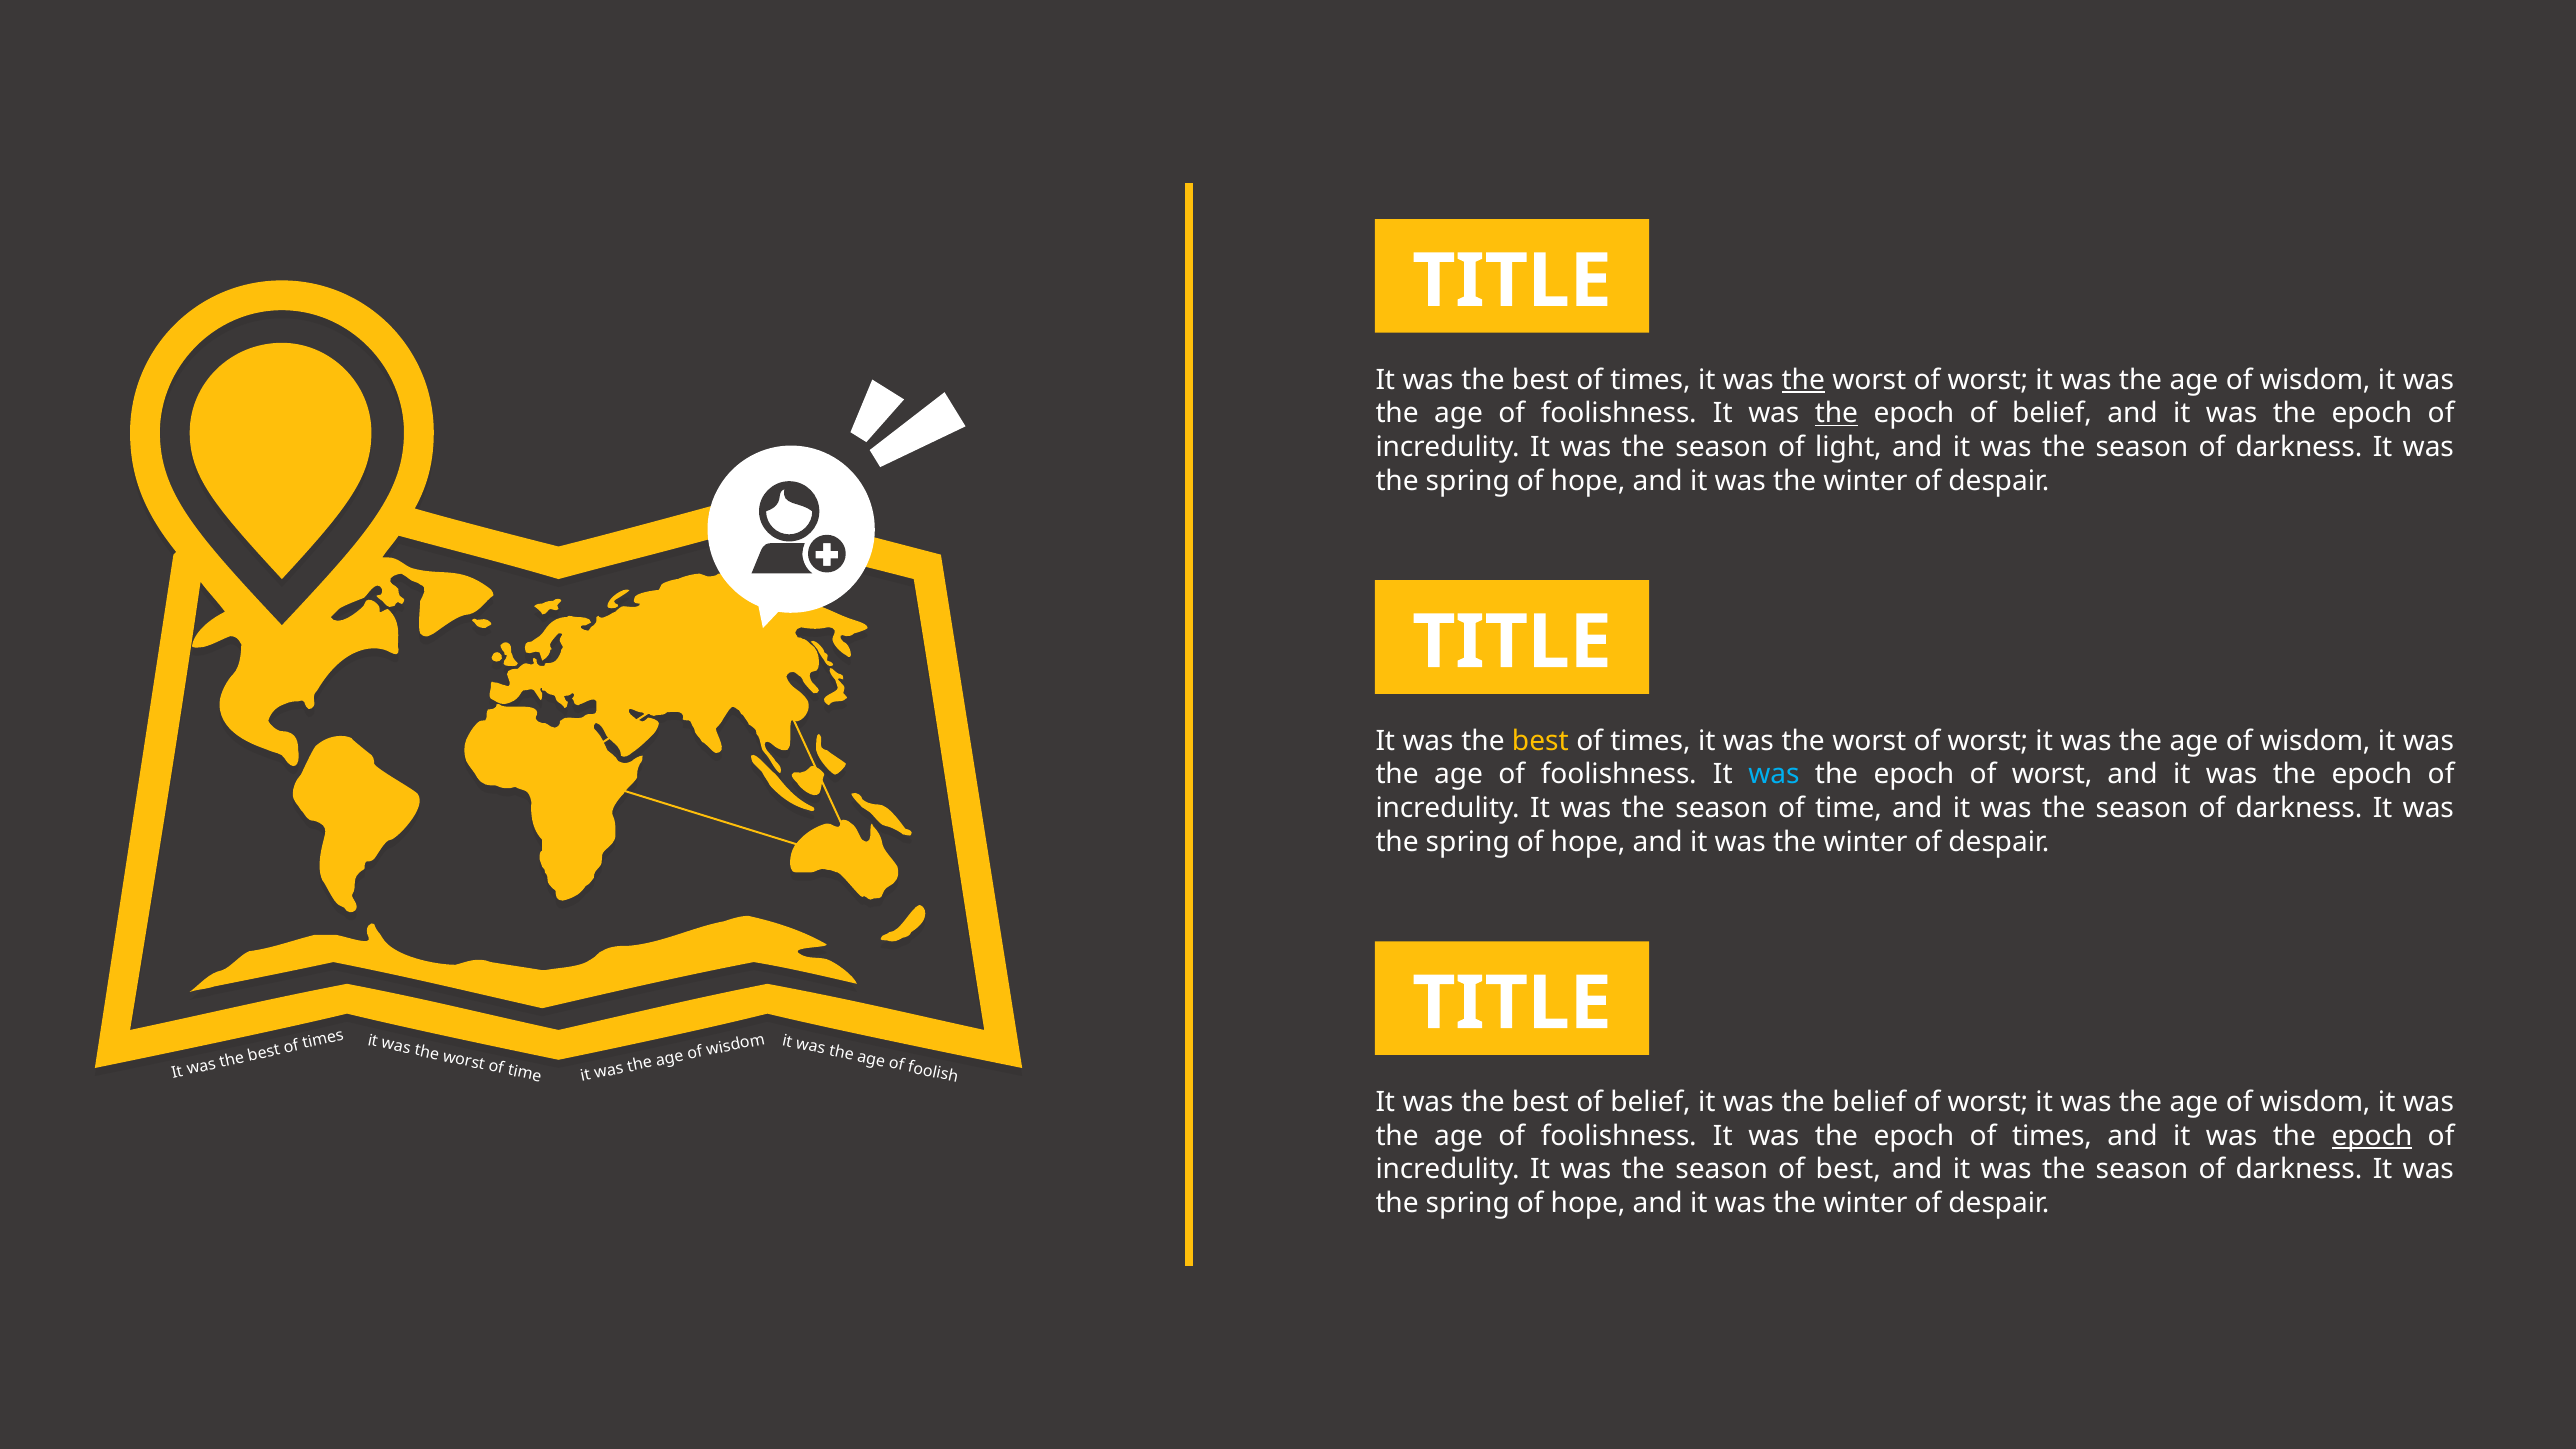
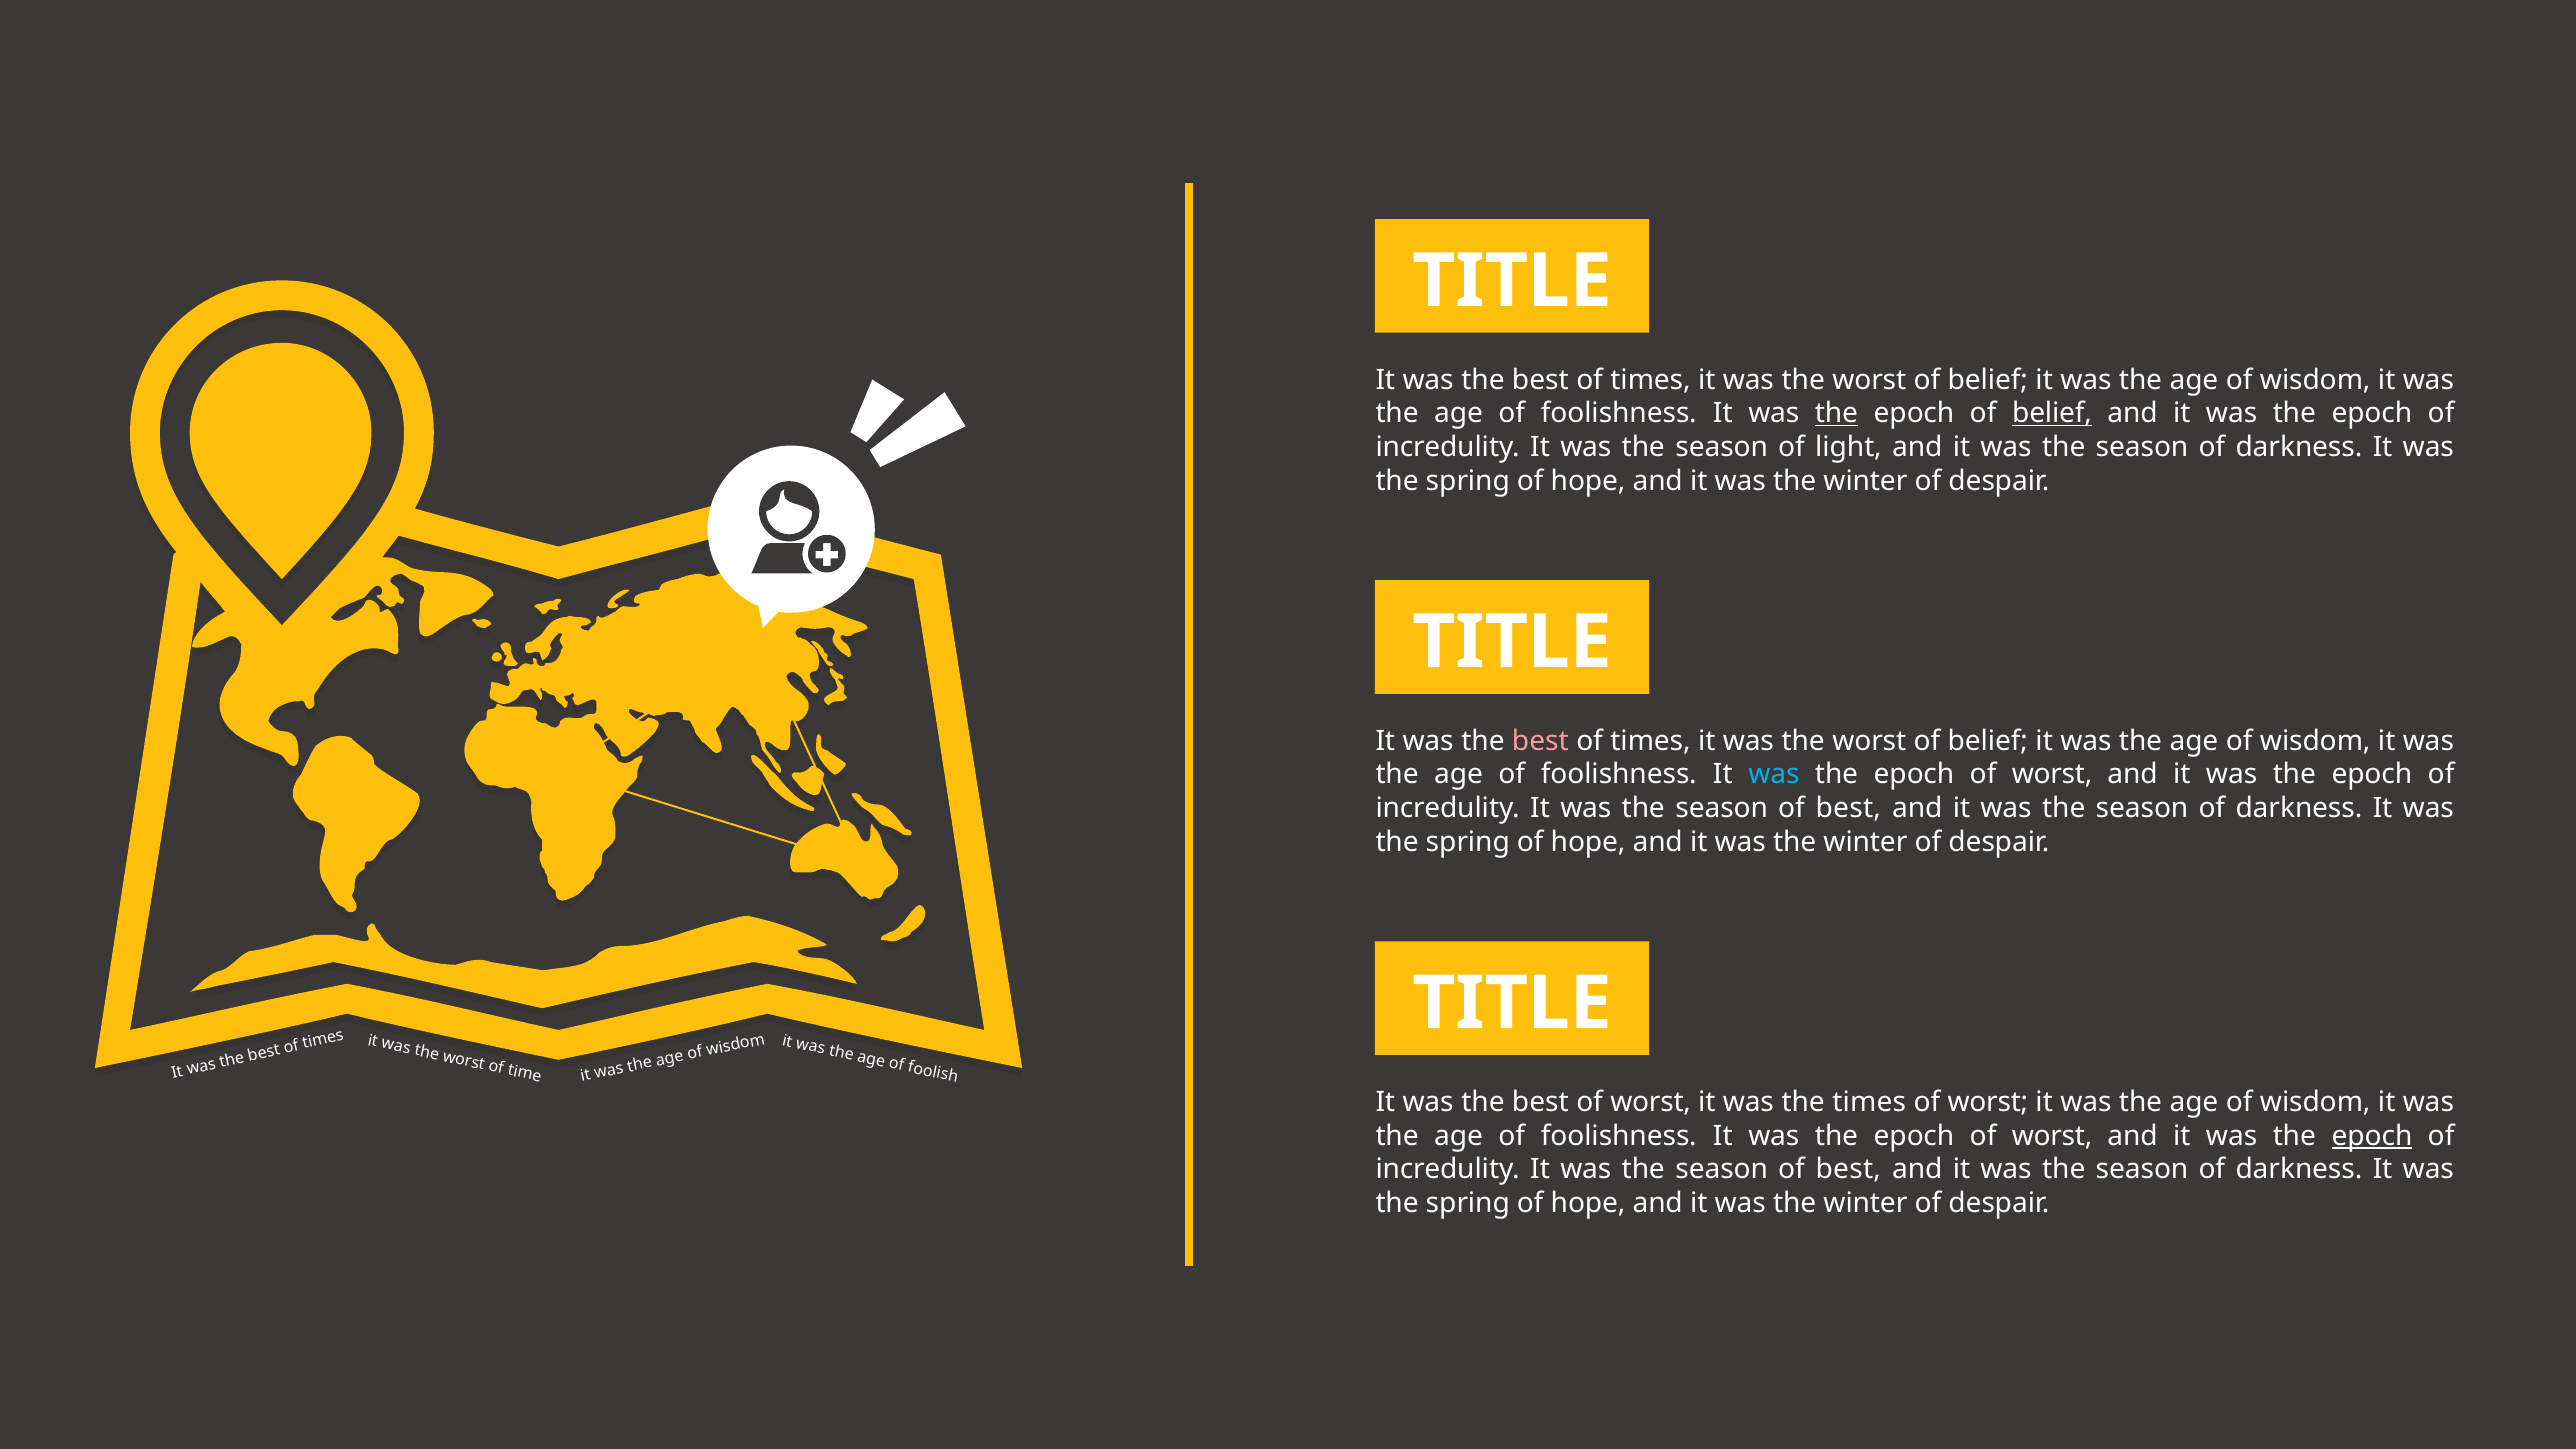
the underline: present -> none (1803, 380)
worst: worst -> belief (1988, 380)
belief underline: none -> present (2052, 414)
best colour: yellow -> pink (1540, 741)
worst: worst -> belief (1988, 741)
time: time -> best (1848, 808)
best of belief: belief -> worst (1651, 1102)
the belief: belief -> times (1869, 1102)
times: times -> worst (2052, 1136)
